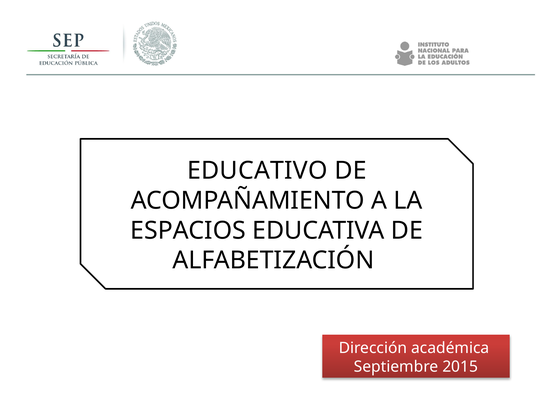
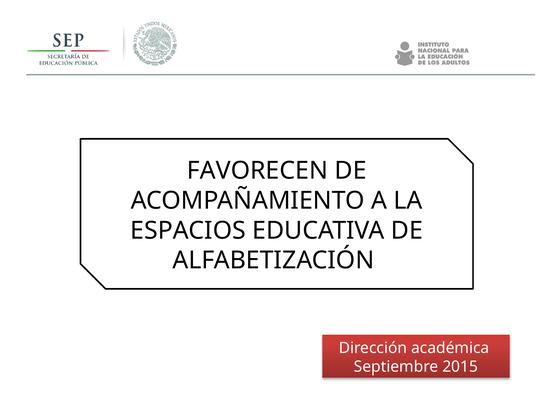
EDUCATIVO: EDUCATIVO -> FAVORECEN (257, 171)
